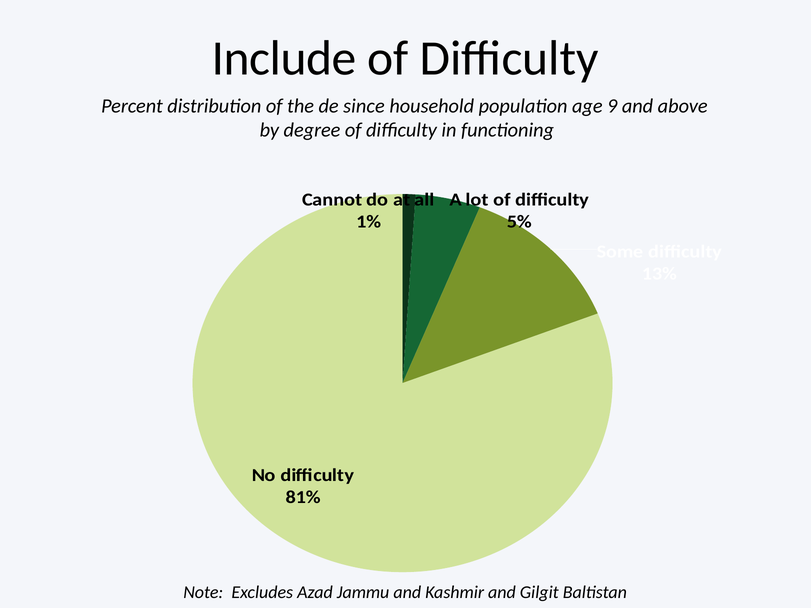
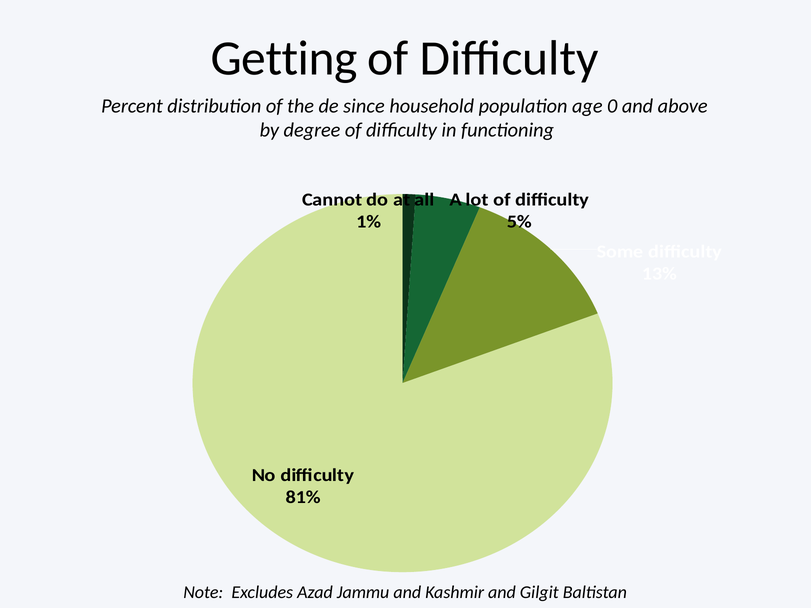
Include: Include -> Getting (284, 58)
9: 9 -> 0 (612, 106)
